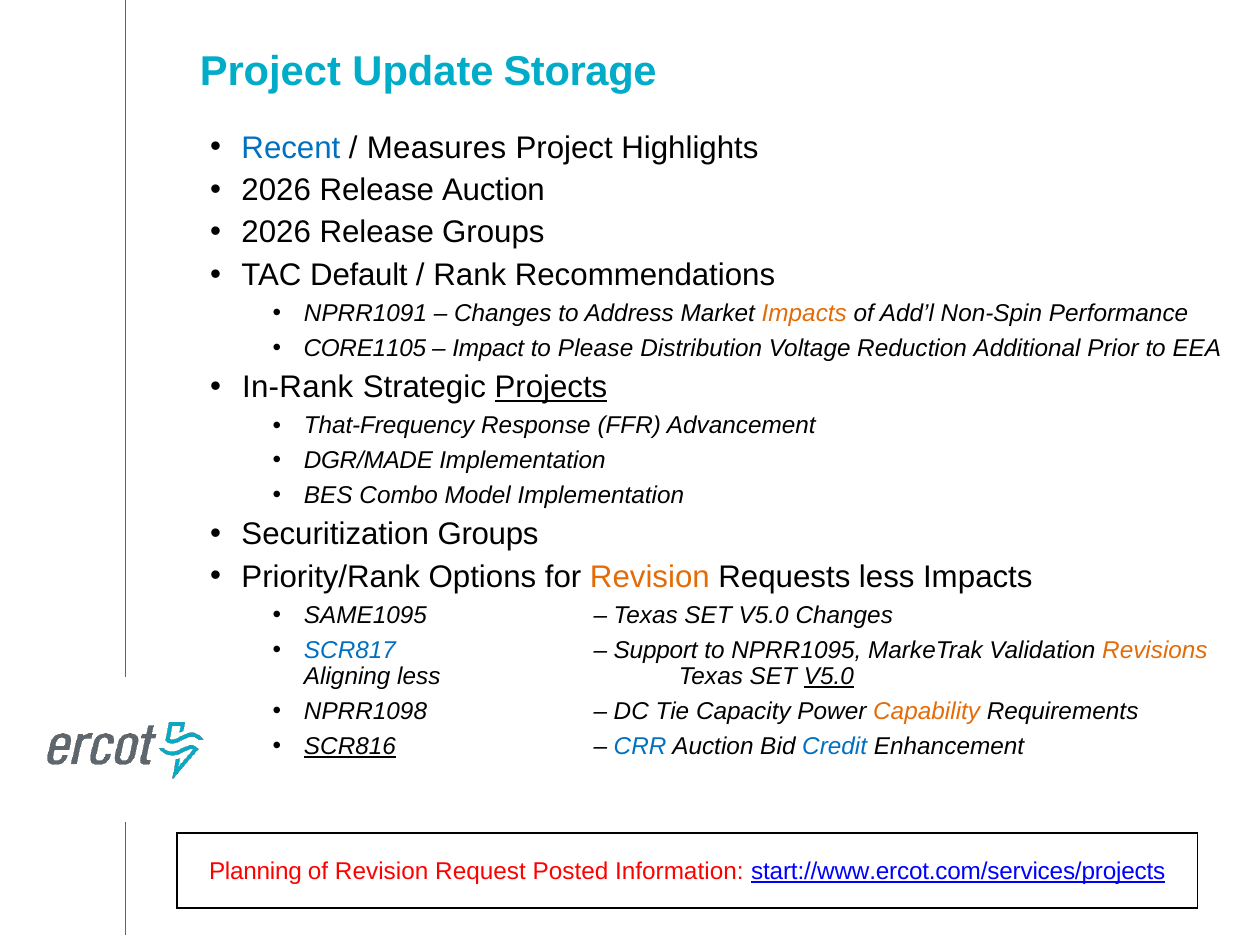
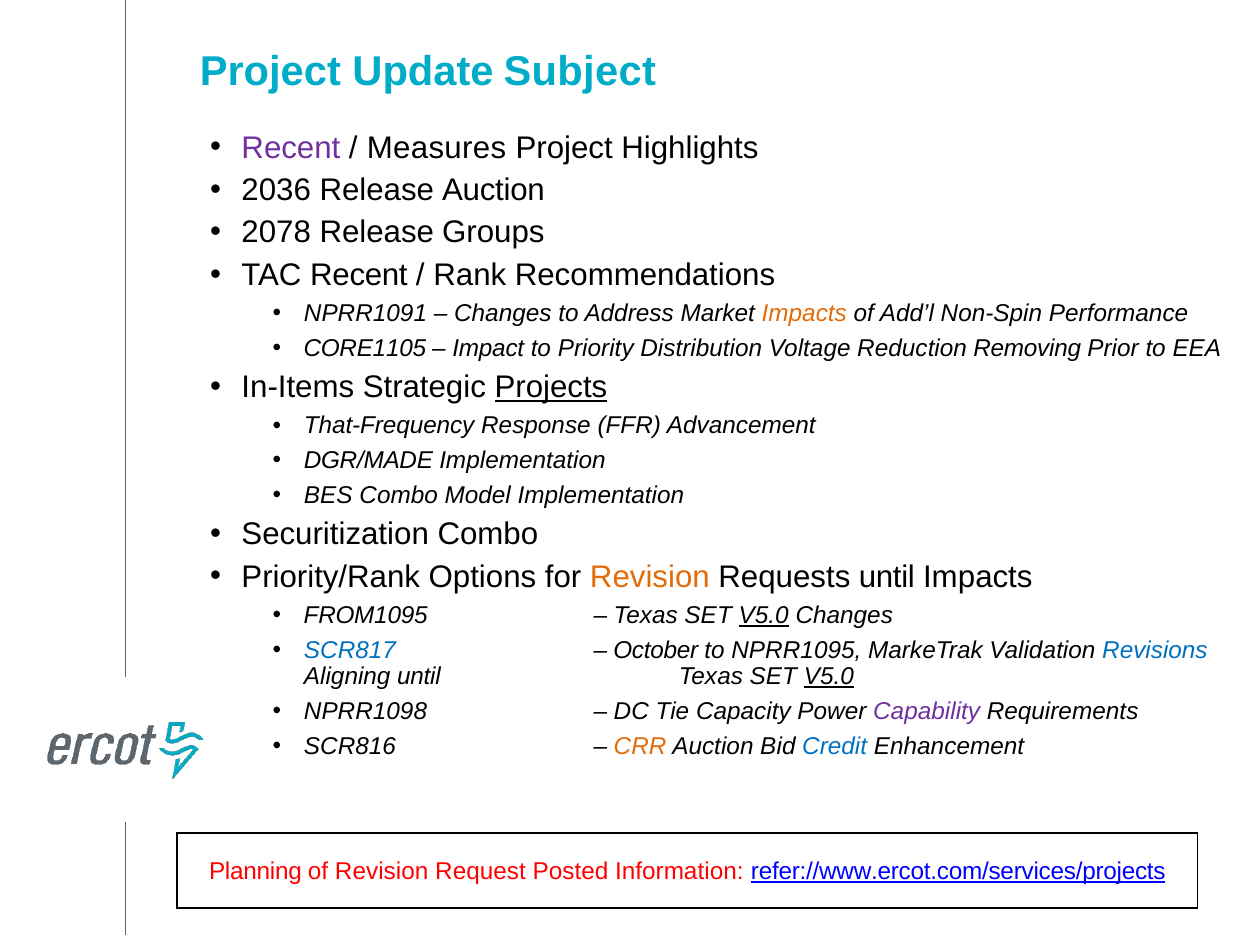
Storage: Storage -> Subject (580, 72)
Recent colour: blue -> purple (291, 148)
2026: 2026 -> 2036 (276, 190)
2026: 2026 -> 2078 (276, 233)
TAC Default: Default -> Recent (359, 275)
Please: Please -> Priority (596, 349)
Additional: Additional -> Removing (1027, 349)
In-Rank: In-Rank -> In-Items (298, 387)
Securitization Groups: Groups -> Combo (488, 535)
Requests less: less -> until (887, 577)
SAME1095: SAME1095 -> FROM1095 (366, 616)
V5.0 underline: none -> present (764, 616)
Support: Support -> October (656, 651)
Revisions colour: orange -> blue (1155, 651)
Aligning less: less -> until (419, 677)
Capability colour: orange -> purple (927, 712)
SCR816 underline: present -> none (350, 747)
CRR colour: blue -> orange (640, 747)
start://www.ercot.com/services/projects: start://www.ercot.com/services/projects -> refer://www.ercot.com/services/projects (958, 872)
